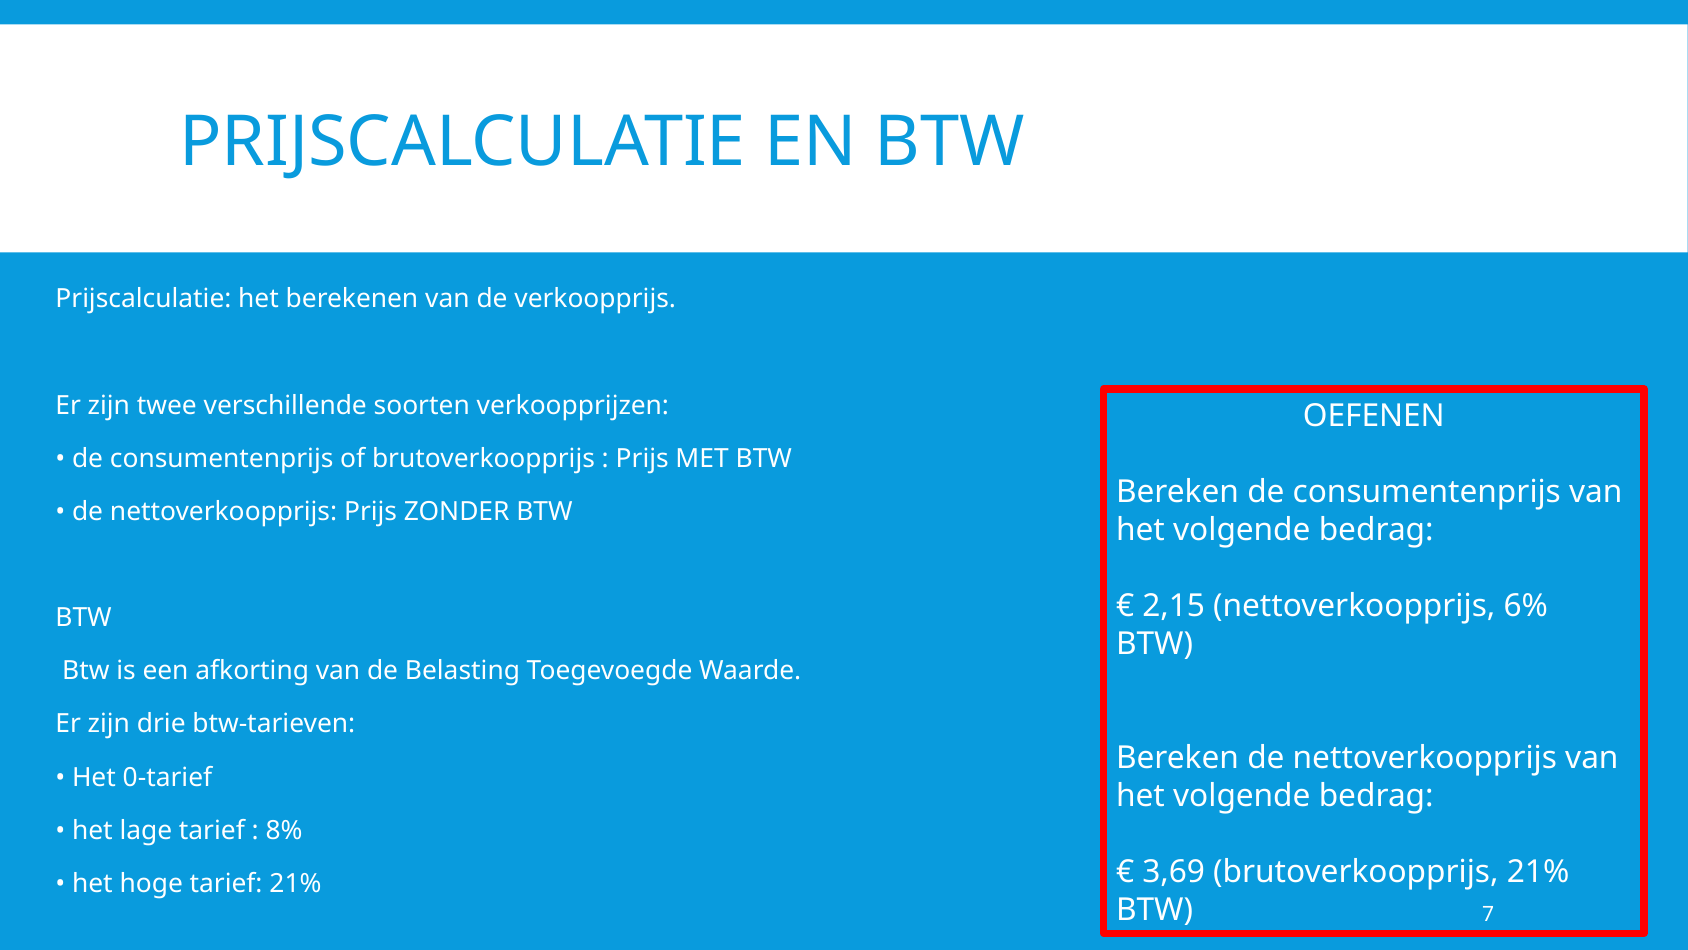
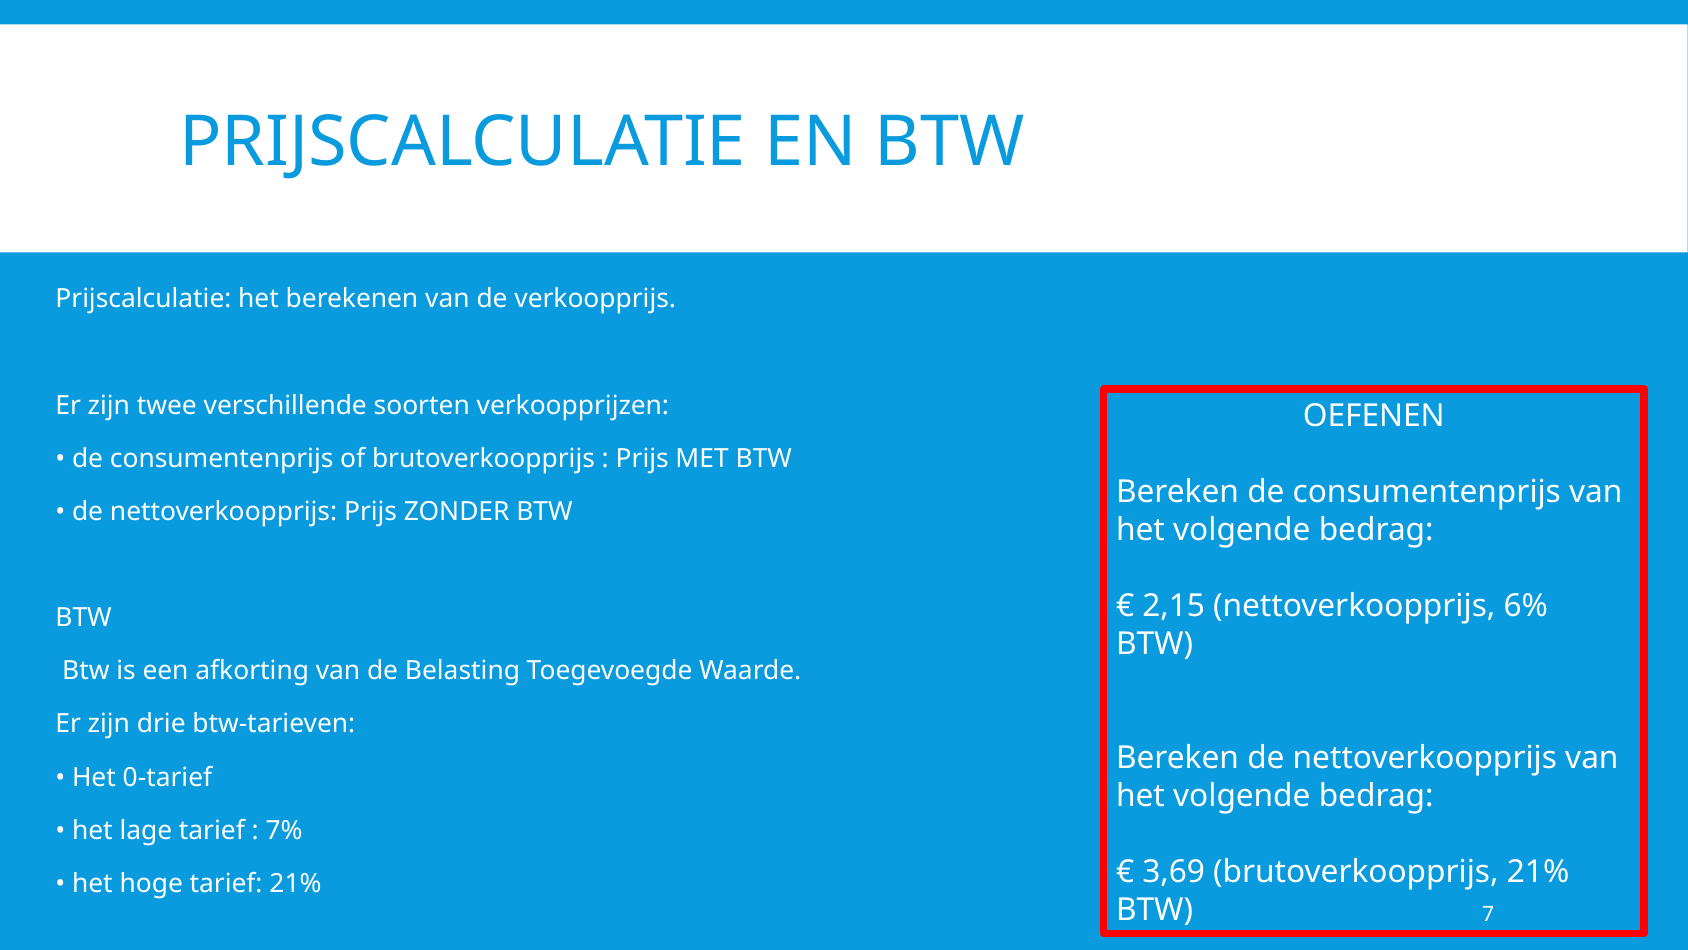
8%: 8% -> 7% (284, 830)
